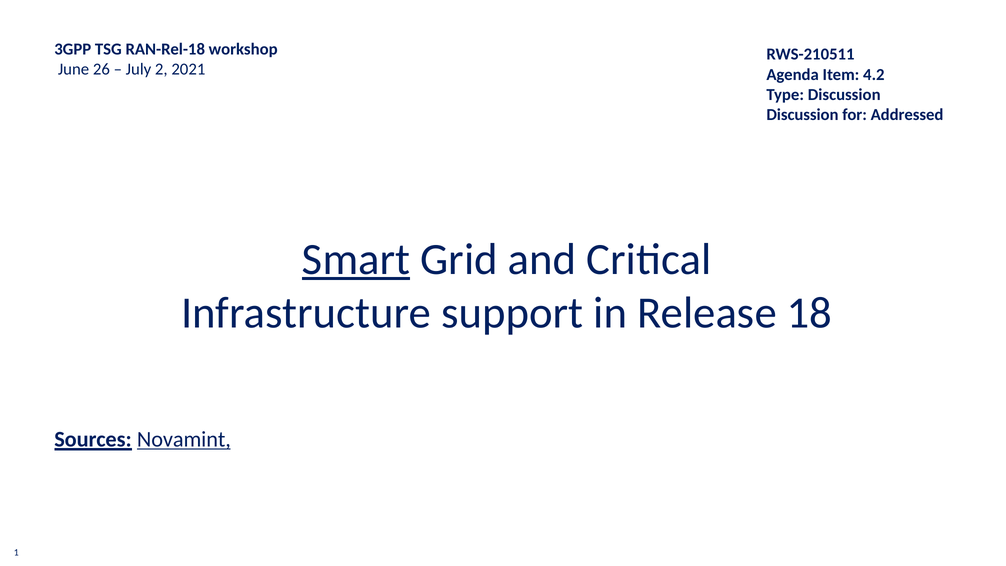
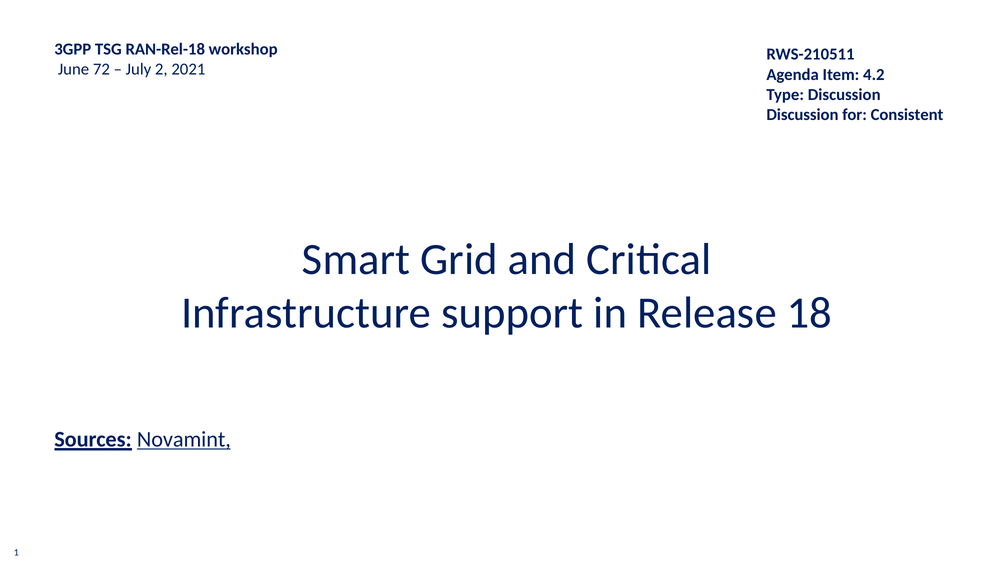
26: 26 -> 72 (101, 69)
Addressed: Addressed -> Consistent (907, 115)
Smart underline: present -> none (356, 259)
